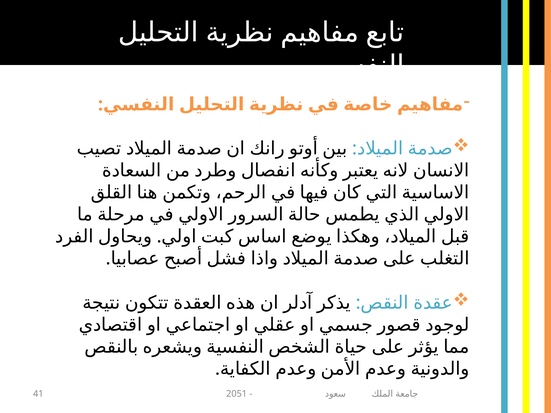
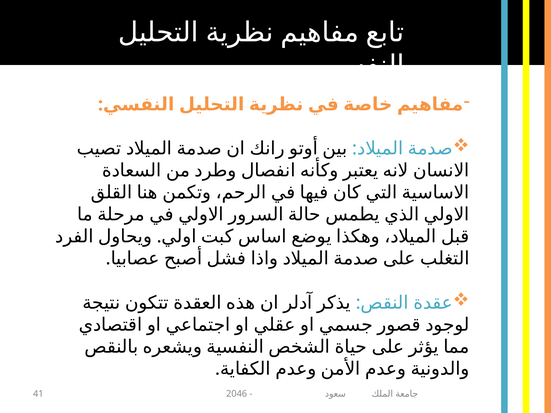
2051: 2051 -> 2046 (237, 394)
